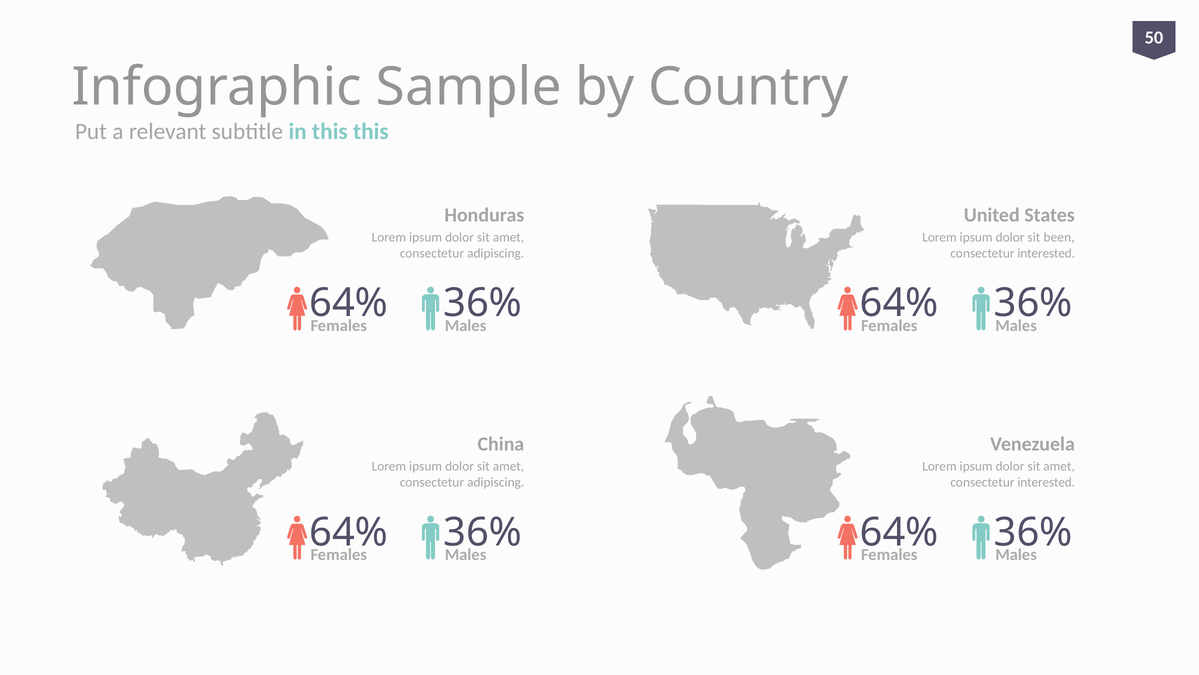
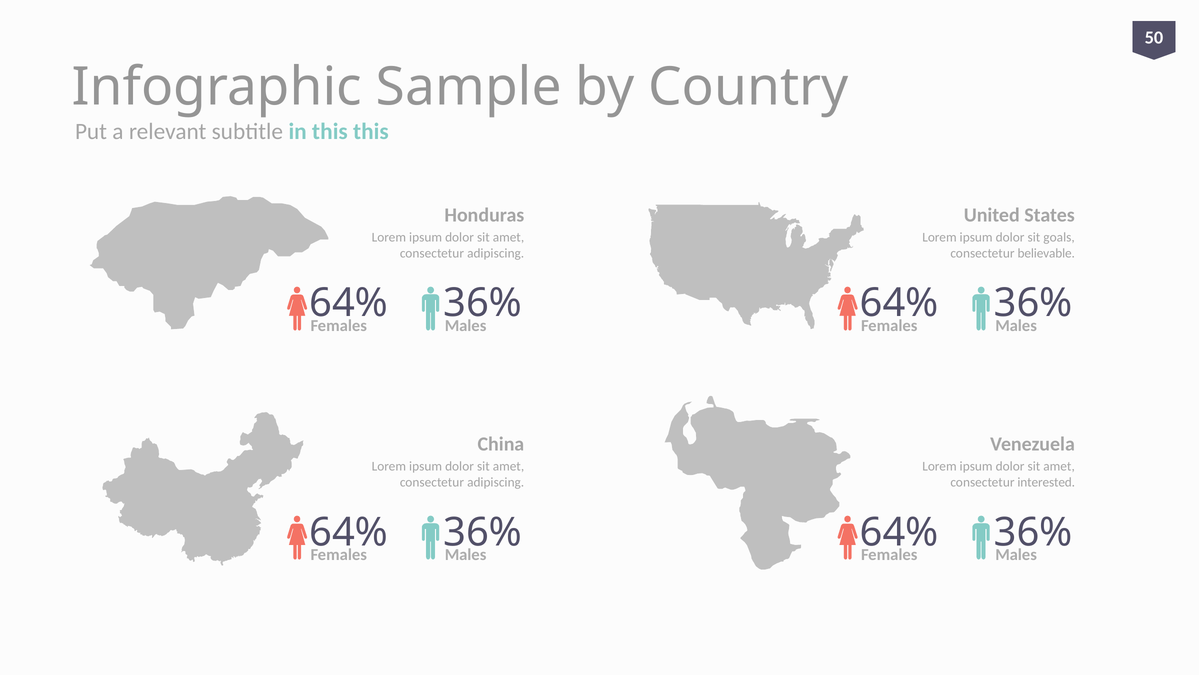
been: been -> goals (1059, 237)
interested: interested -> believable (1046, 253)
